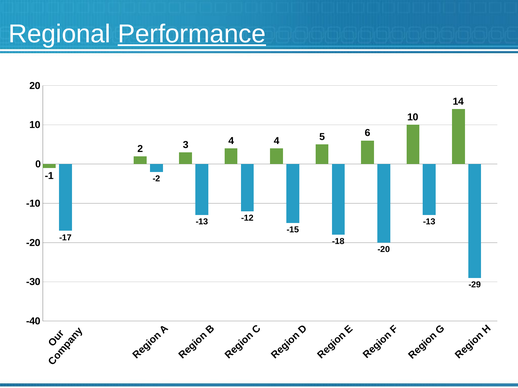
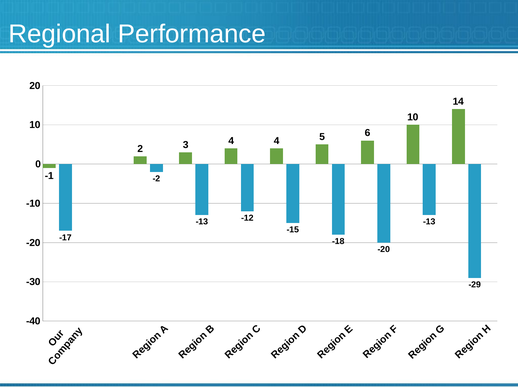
Performance underline: present -> none (192, 34)
